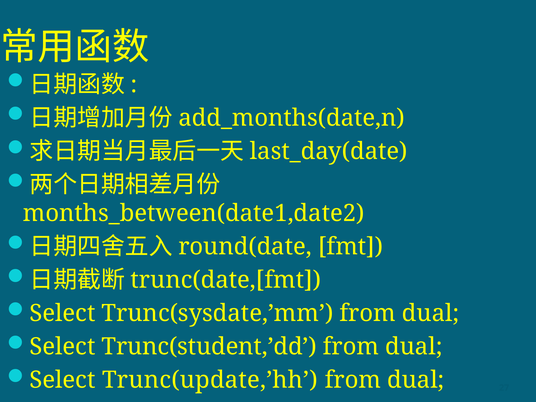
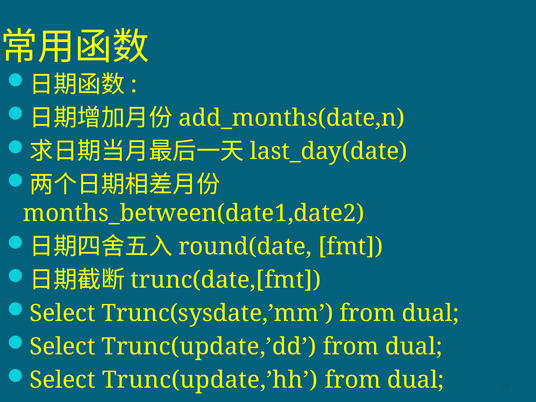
Trunc(student,’dd: Trunc(student,’dd -> Trunc(update,’dd (209, 347)
